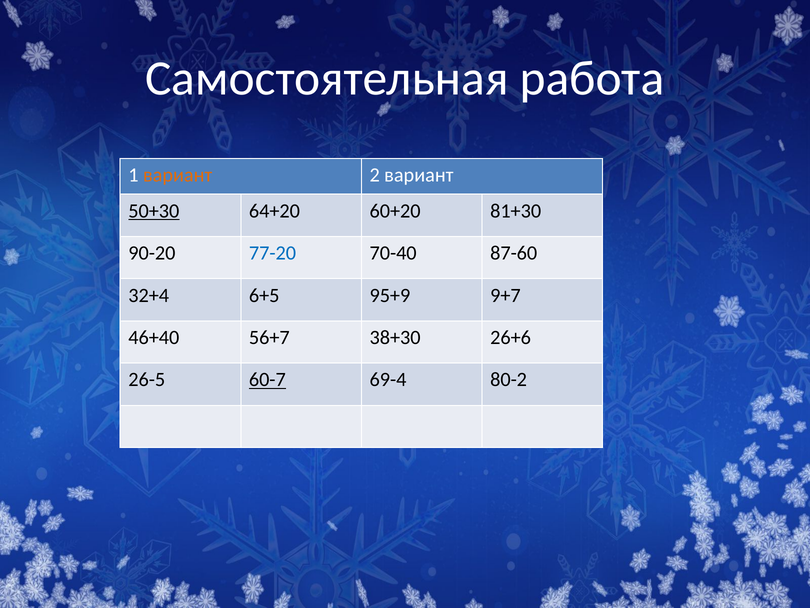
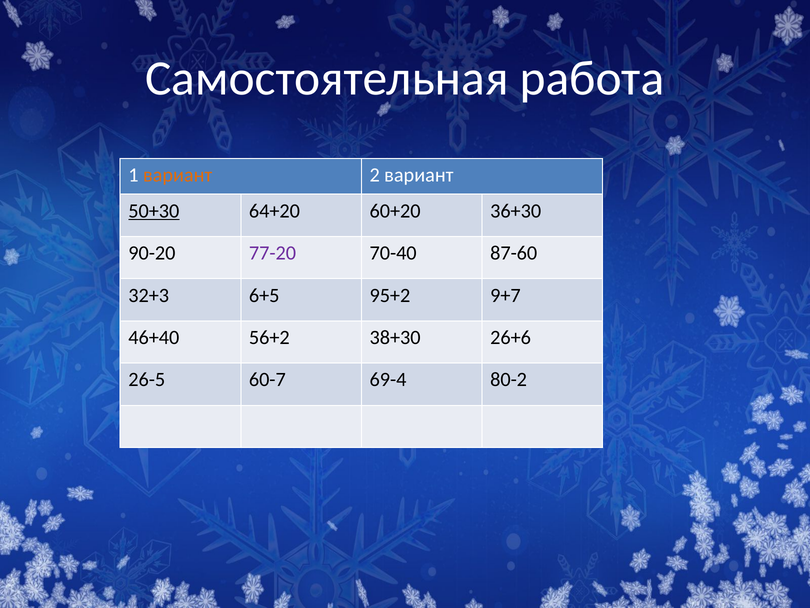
81+30: 81+30 -> 36+30 (516, 211)
77-20 colour: blue -> purple (272, 253)
32+4: 32+4 -> 32+3 (149, 295)
95+9: 95+9 -> 95+2 (390, 295)
56+7: 56+7 -> 56+2 (269, 337)
60-7 underline: present -> none (267, 379)
